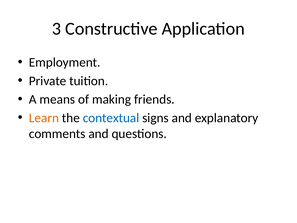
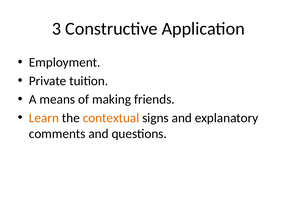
contextual colour: blue -> orange (111, 118)
